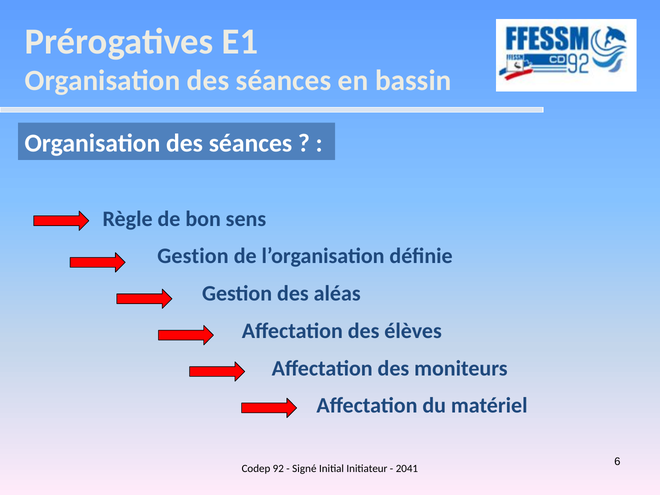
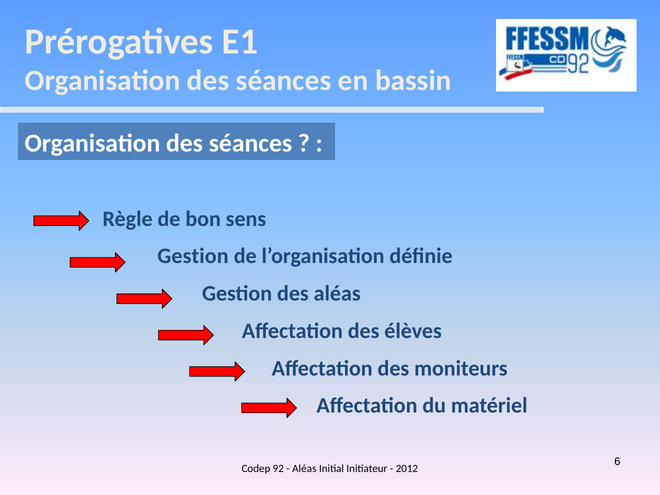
Signé: Signé -> Aléas (304, 469)
2041: 2041 -> 2012 (407, 469)
